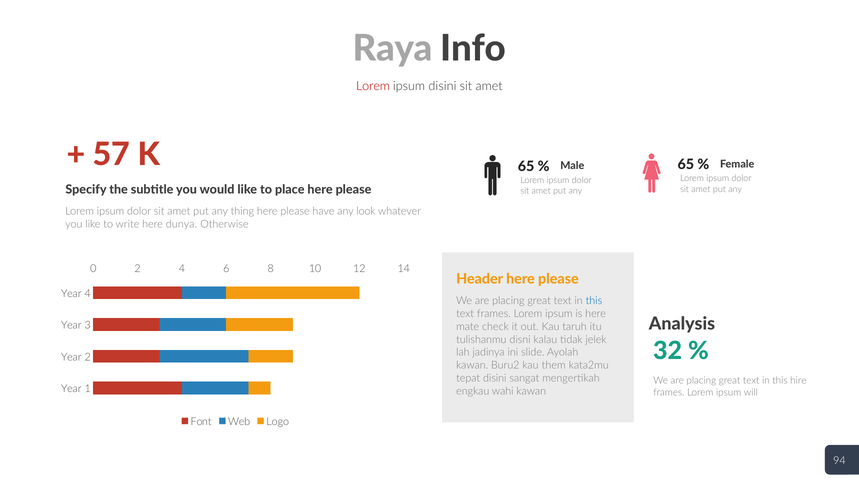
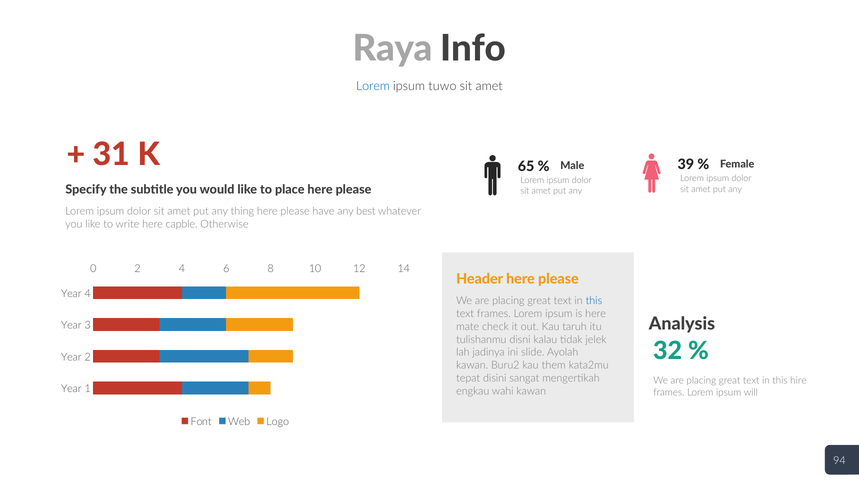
Lorem colour: red -> blue (373, 86)
ipsum disini: disini -> tuwo (442, 86)
57: 57 -> 31 (111, 155)
Male 65: 65 -> 39 (686, 165)
look: look -> best (366, 211)
dunya: dunya -> capble (182, 224)
